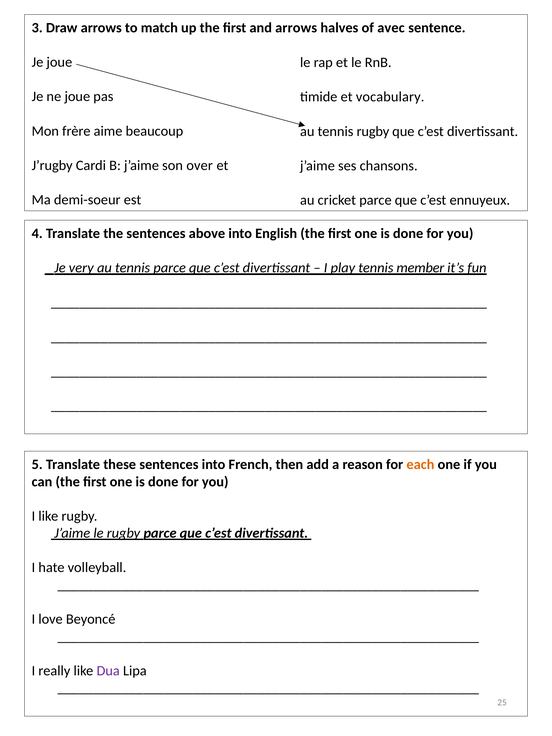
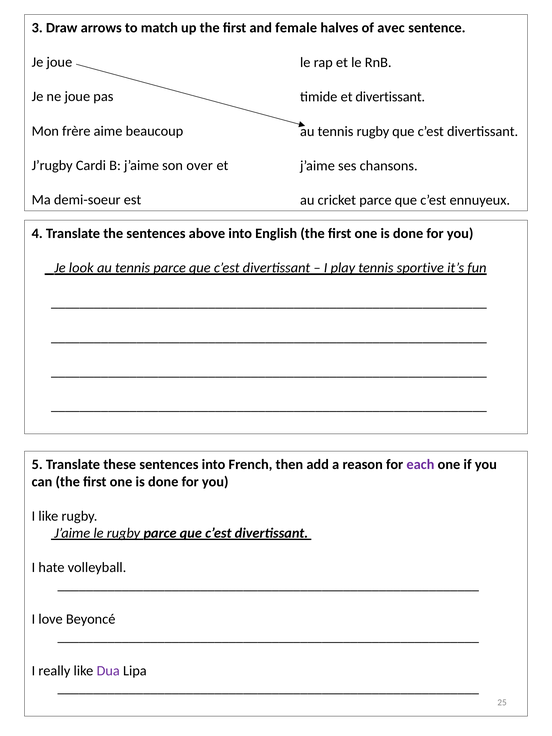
and arrows: arrows -> female (296, 28)
et vocabulary: vocabulary -> divertissant (390, 97)
very: very -> look (81, 268)
member: member -> sportive (420, 268)
each colour: orange -> purple (420, 464)
